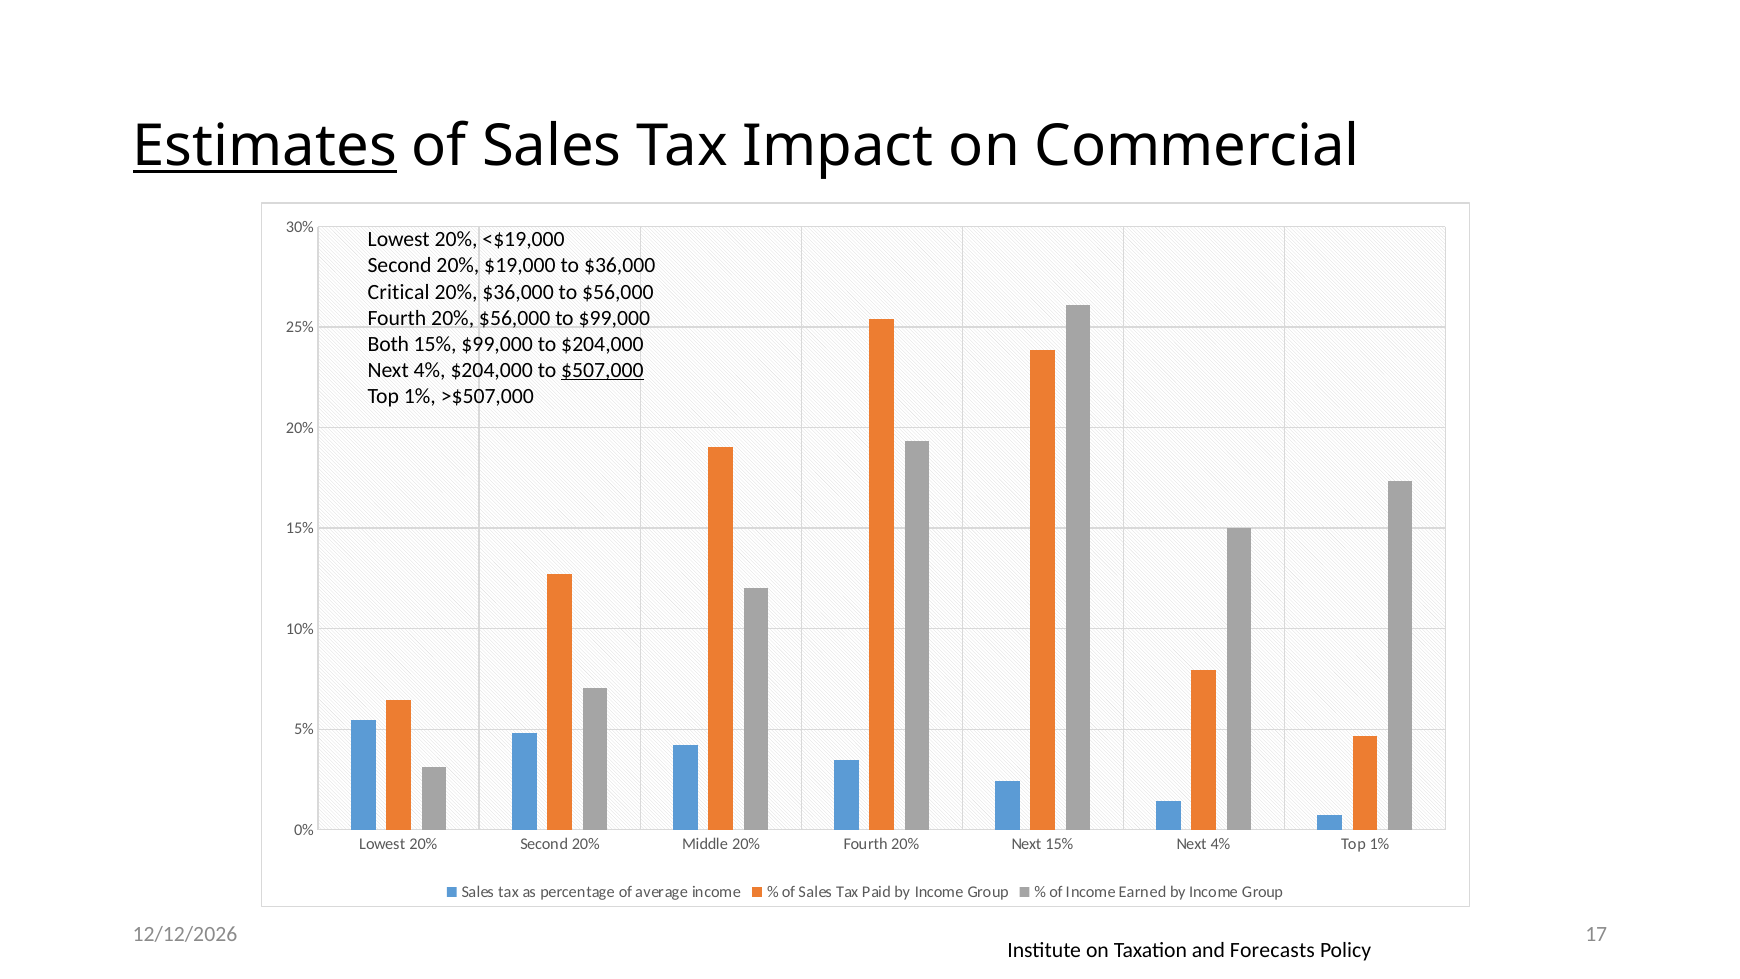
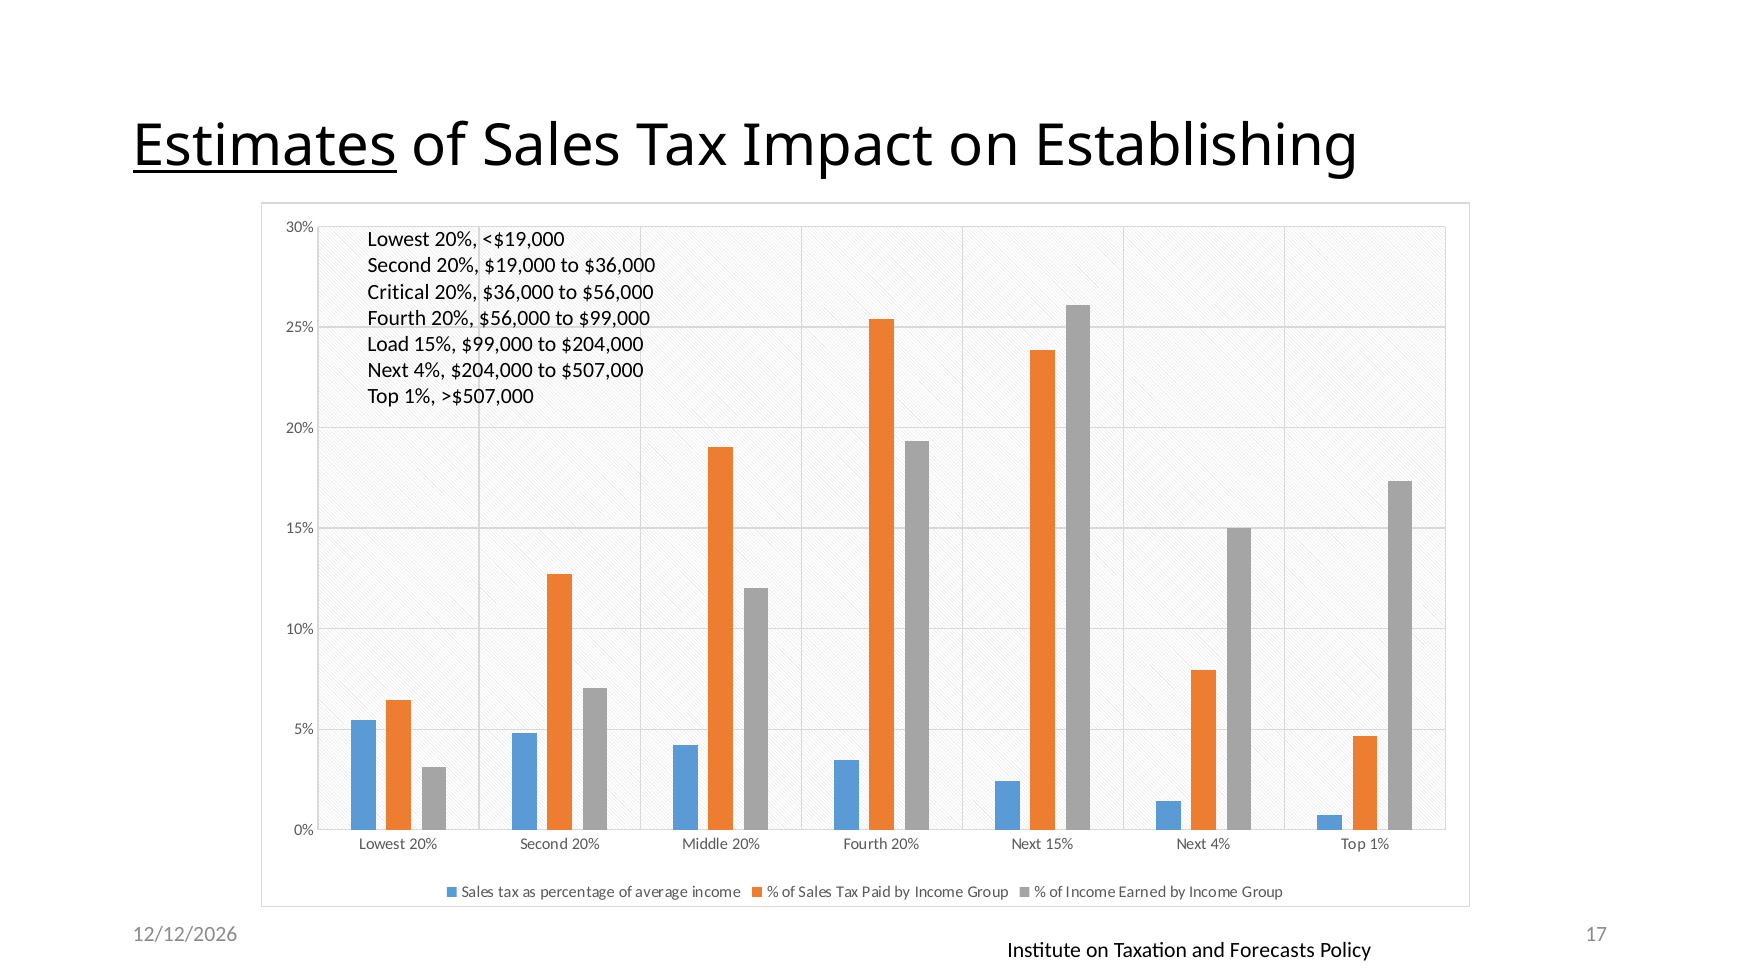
Commercial: Commercial -> Establishing (1197, 146)
Both: Both -> Load (388, 344)
$507,000 underline: present -> none (602, 370)
